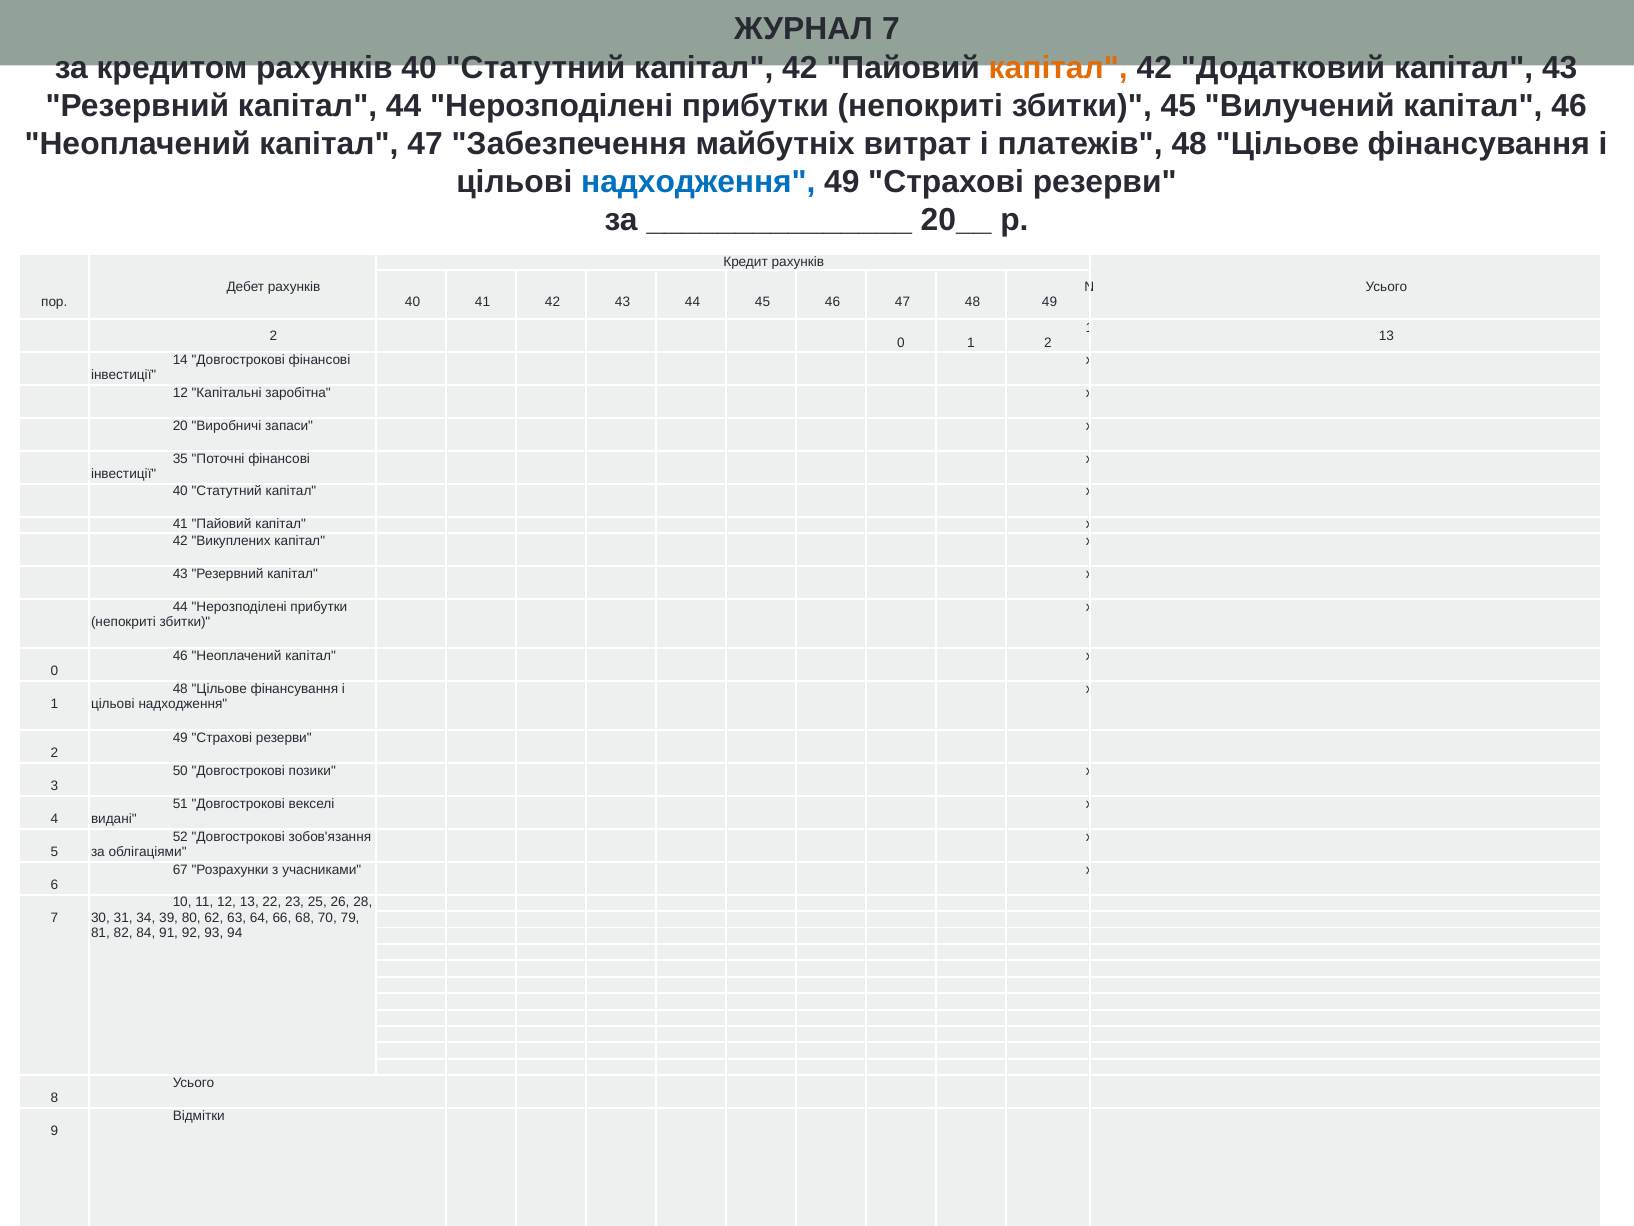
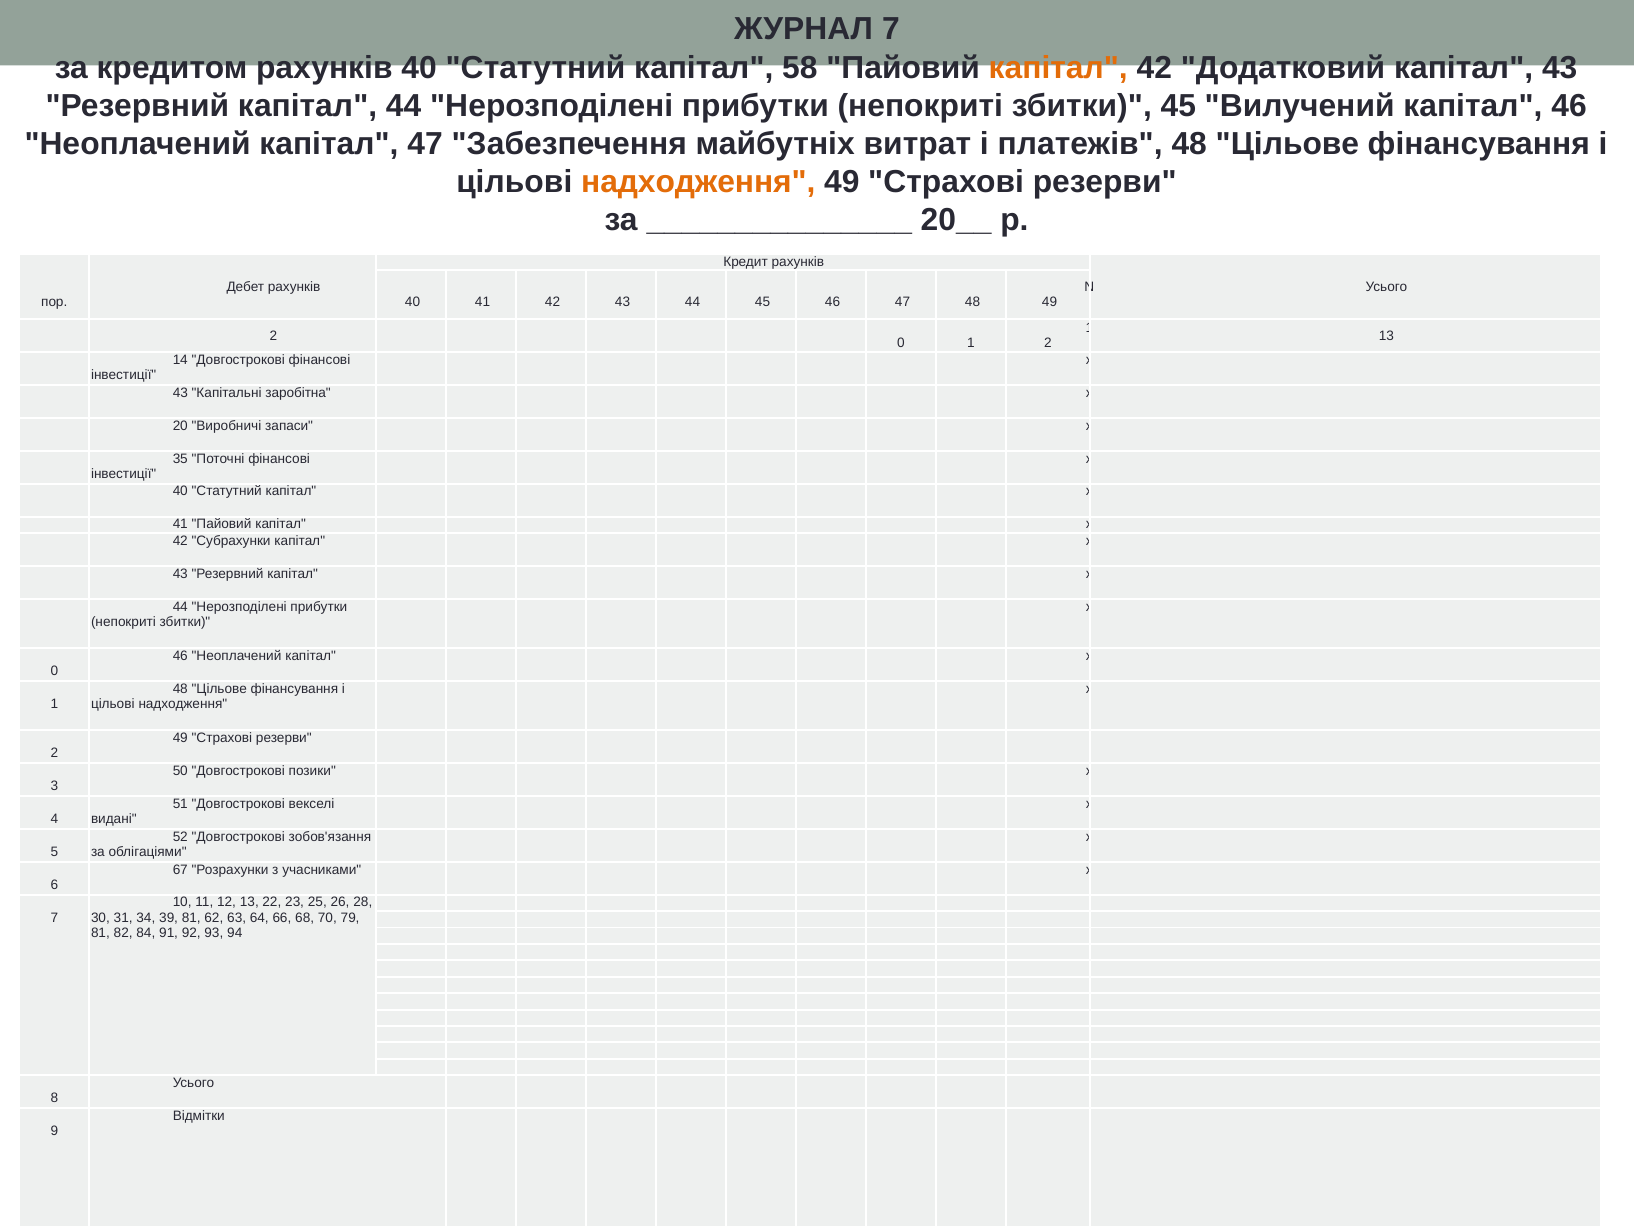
Статутний капітал 42: 42 -> 58 (800, 67)
надходження colour: blue -> orange (698, 182)
12: 12 -> 43 (180, 393)
Викуплених: Викуплених -> Субрахунки (231, 541)
39 80: 80 -> 81 (191, 917)
